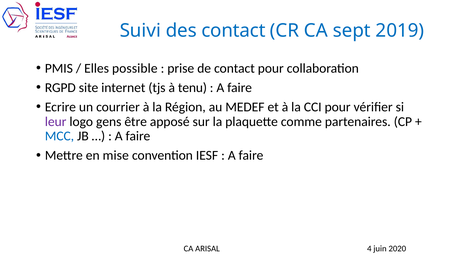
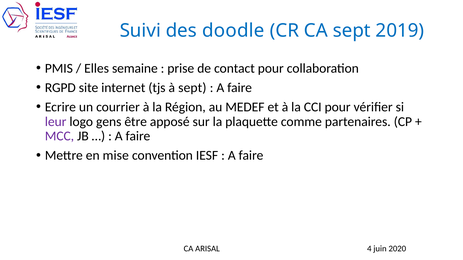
des contact: contact -> doodle (233, 31)
possible: possible -> semaine (135, 68)
à tenu: tenu -> sept (192, 88)
MCC colour: blue -> purple (59, 136)
